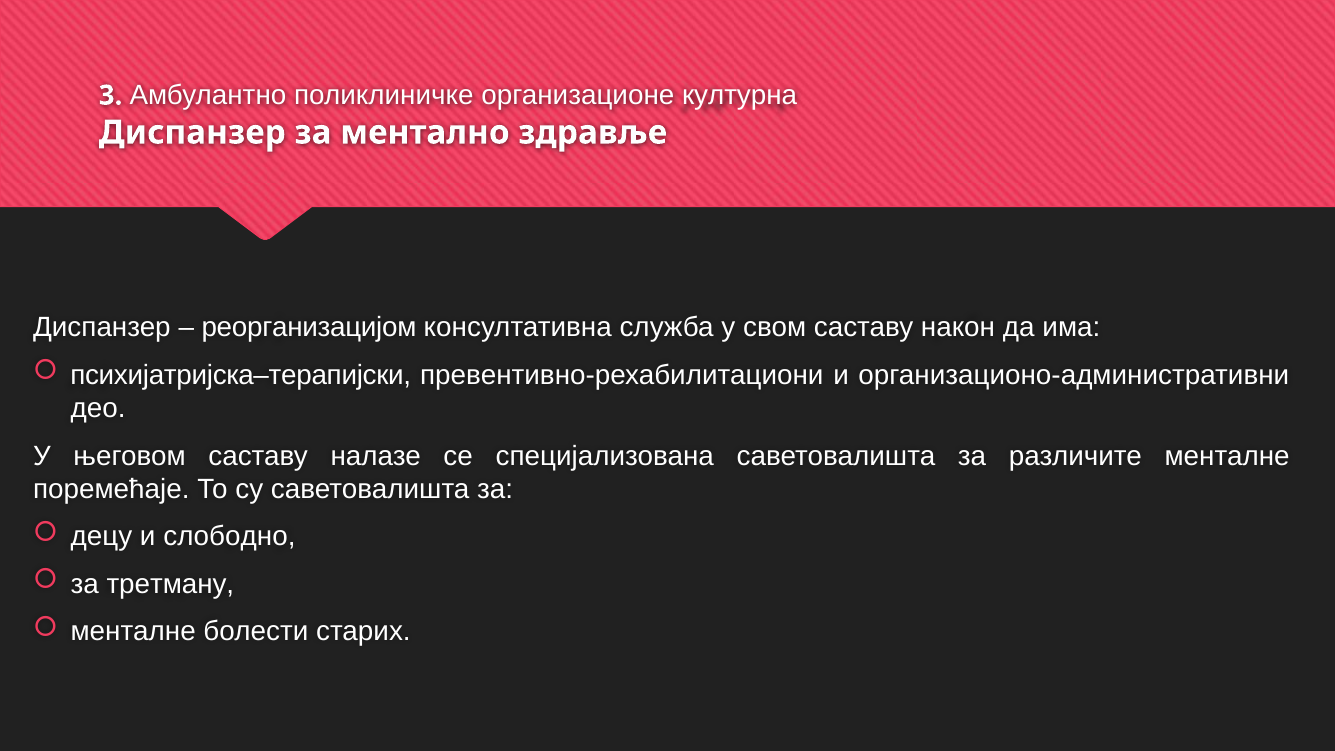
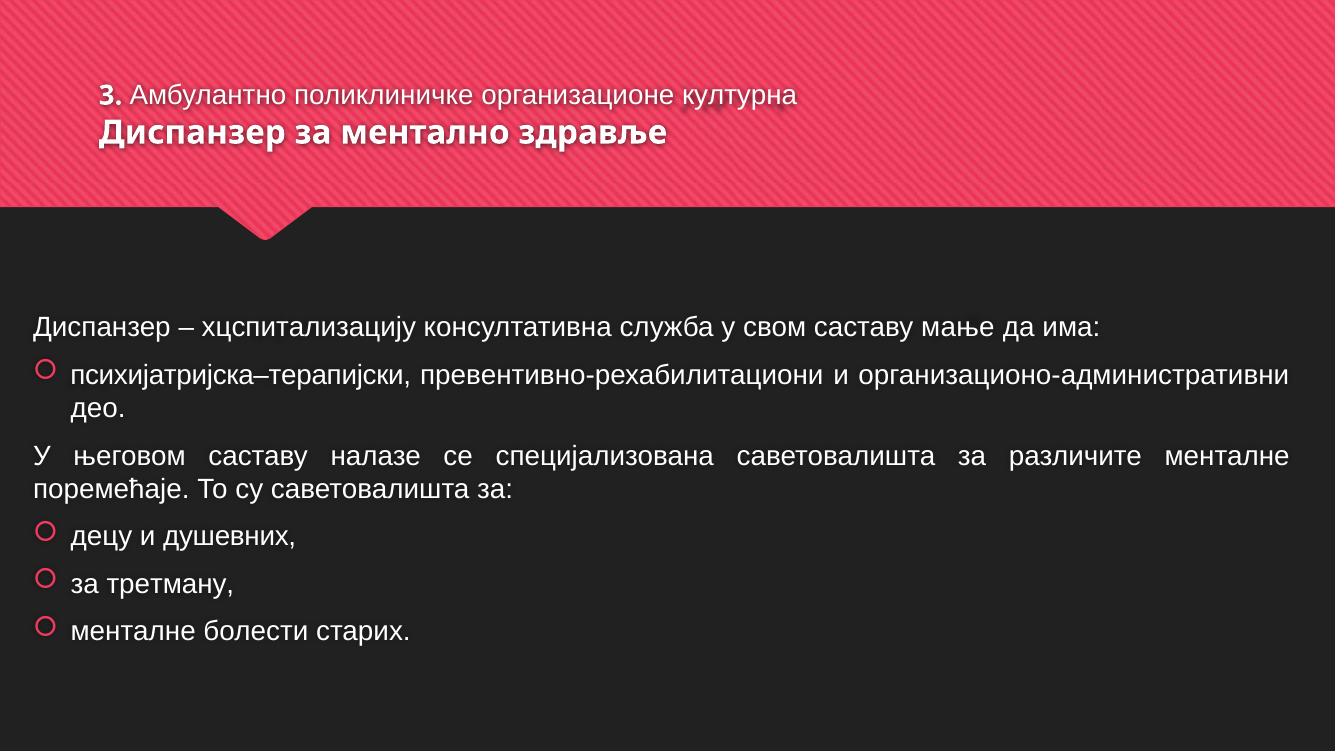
реорганизацијом: реорганизацијом -> хцспитализацију (309, 328)
након: након -> мање (958, 328)
слободно: слободно -> душевних (230, 537)
